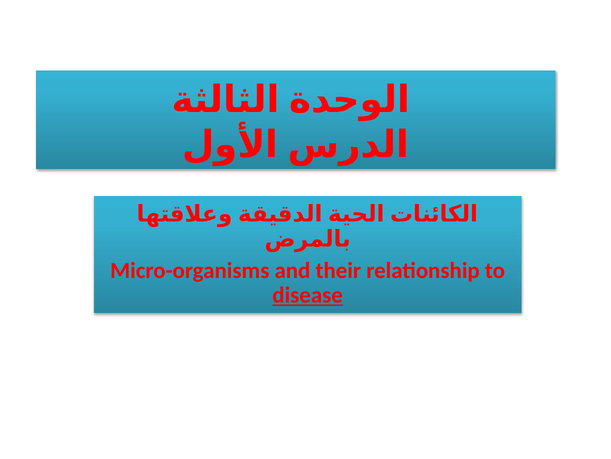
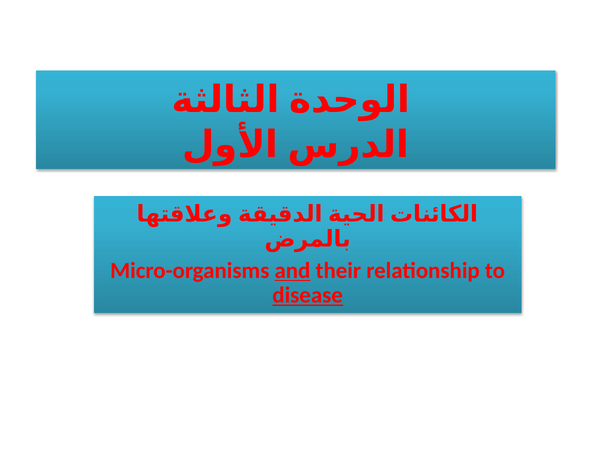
and underline: none -> present (292, 270)
